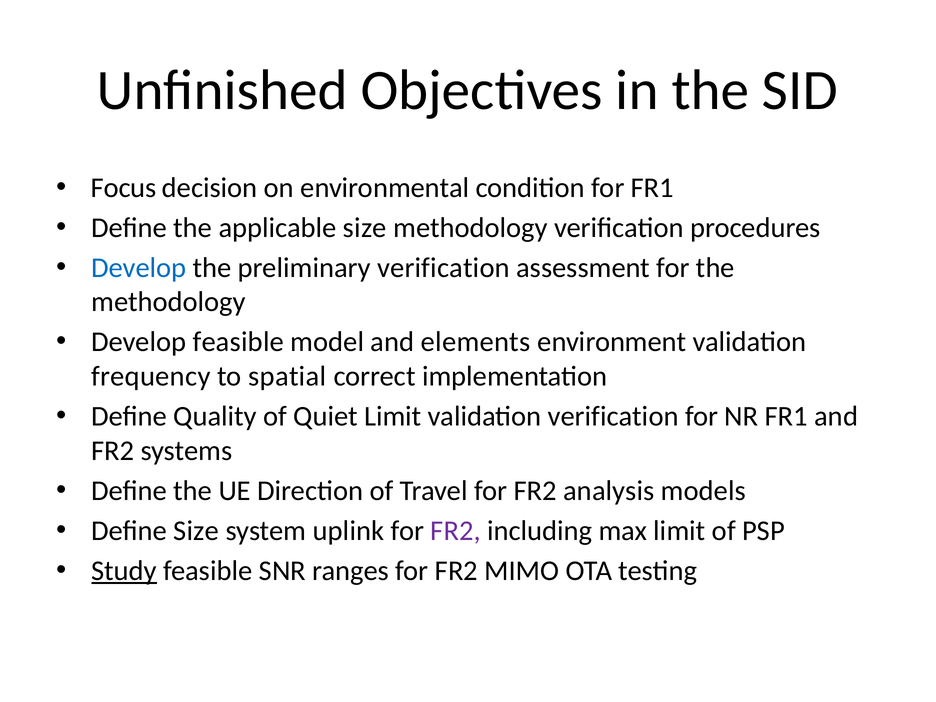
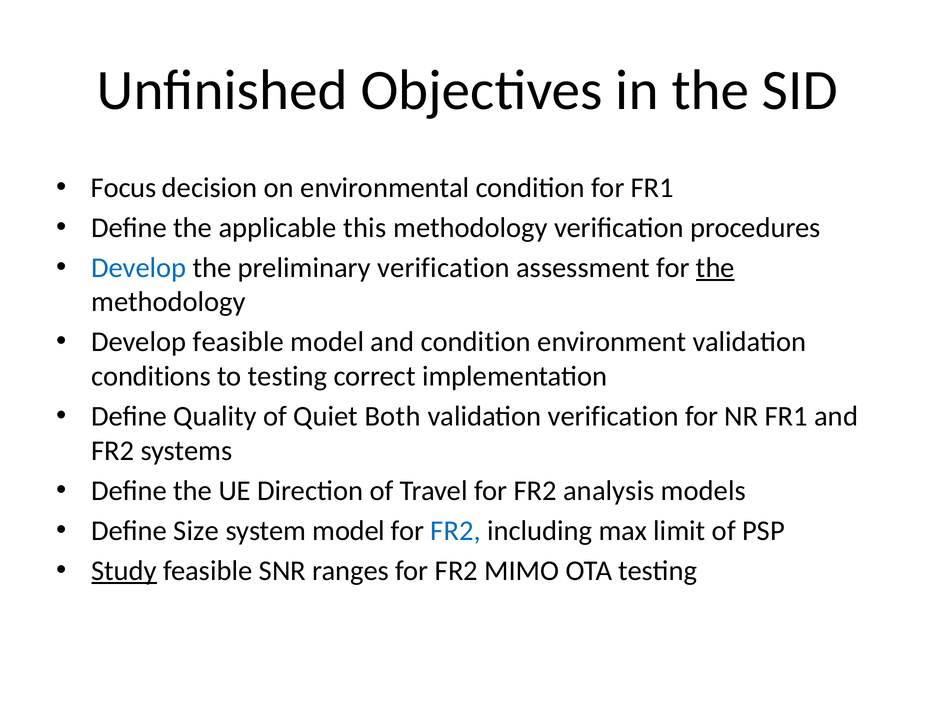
applicable size: size -> this (365, 228)
the underline: none -> present (715, 268)
and elements: elements -> condition (476, 342)
frequency: frequency -> conditions (151, 376)
to spatial: spatial -> testing (288, 376)
Quiet Limit: Limit -> Both (393, 416)
system uplink: uplink -> model (349, 531)
FR2 colour: purple -> blue (456, 531)
